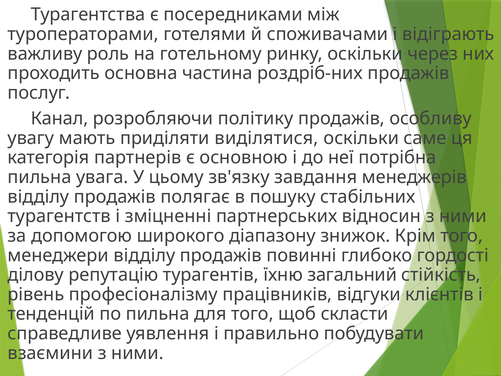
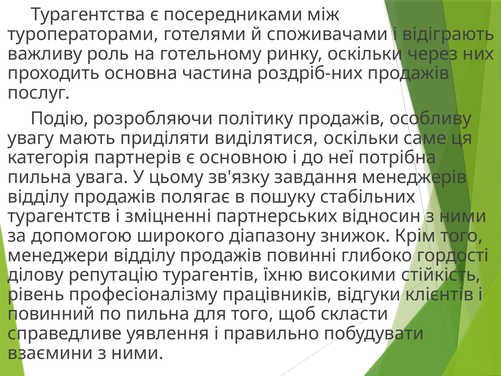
Канал: Канал -> Подію (60, 119)
загальний: загальний -> високими (352, 275)
тенденцій: тенденцій -> повинний (51, 314)
